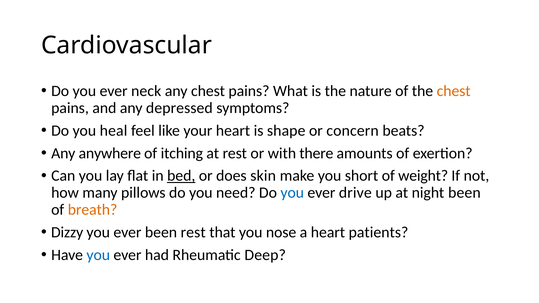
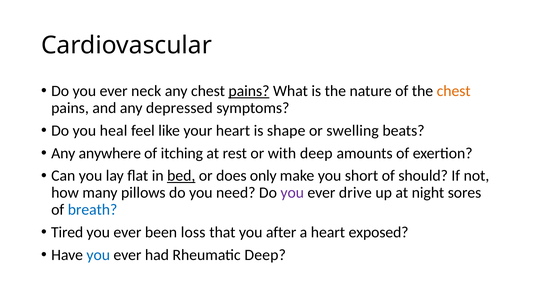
pains underline: none -> present (249, 91)
concern: concern -> swelling (353, 131)
with there: there -> deep (316, 153)
skin: skin -> only (263, 176)
weight: weight -> should (423, 176)
you colour: blue -> purple (292, 193)
night been: been -> sores (465, 193)
breath colour: orange -> blue (93, 210)
Dizzy: Dizzy -> Tired (67, 232)
been rest: rest -> loss (193, 232)
nose: nose -> after (281, 232)
patients: patients -> exposed (379, 232)
